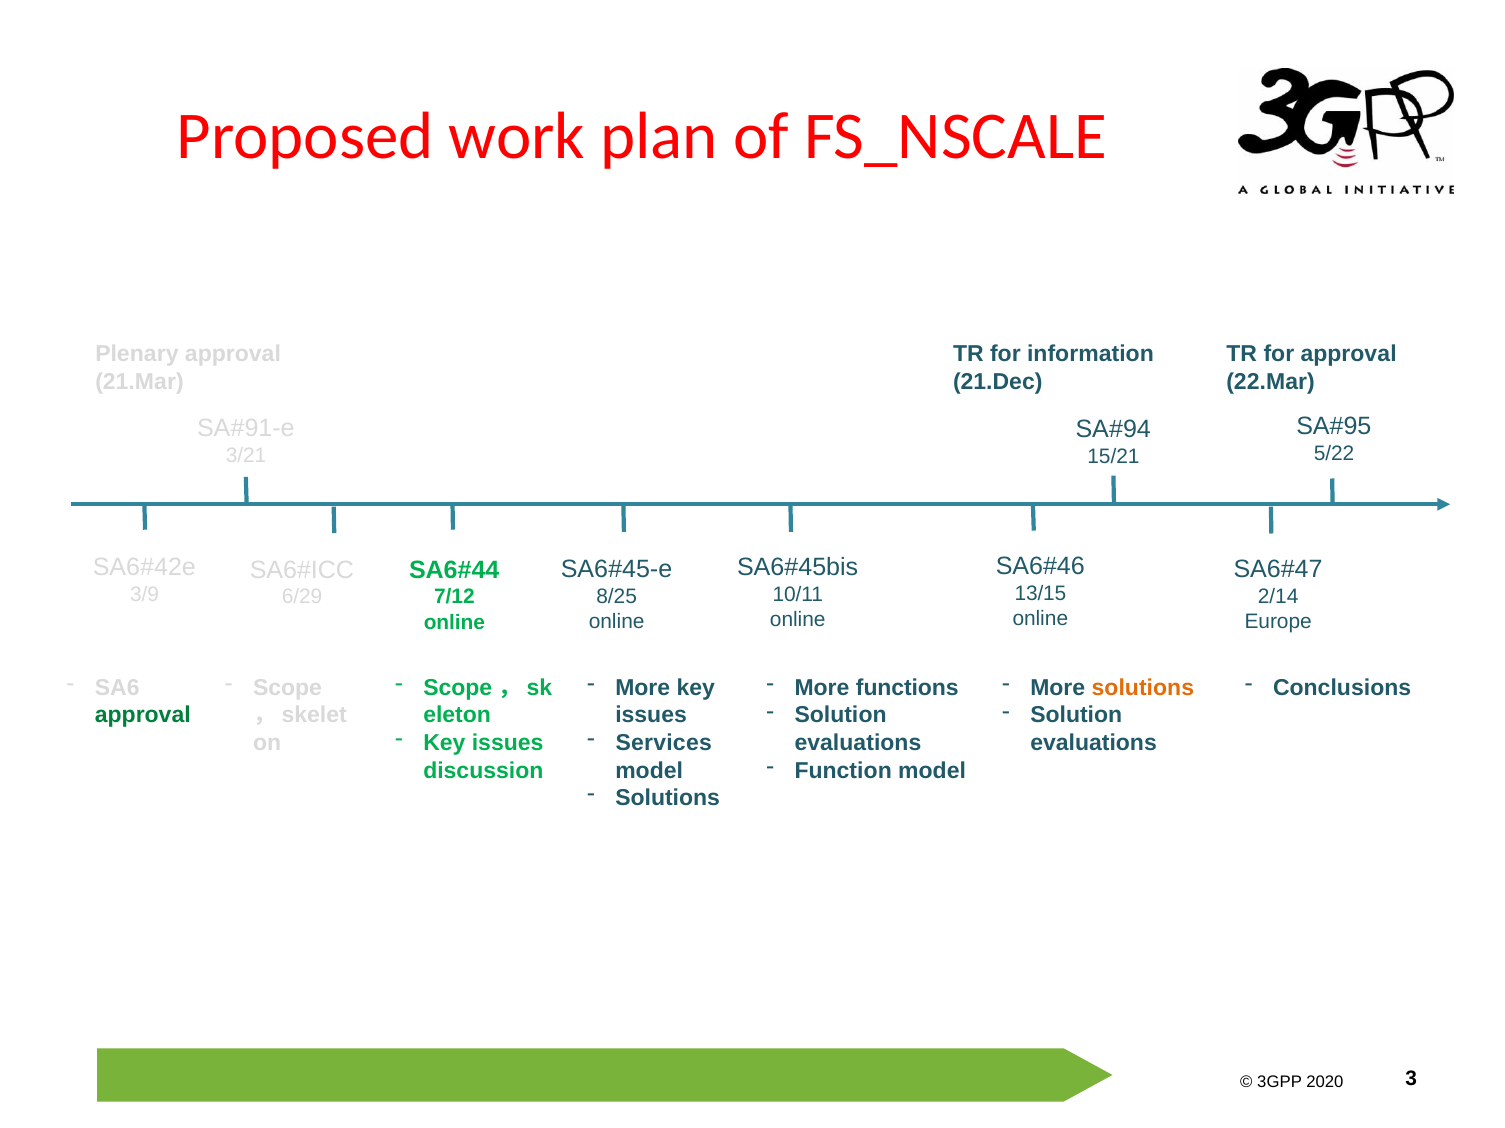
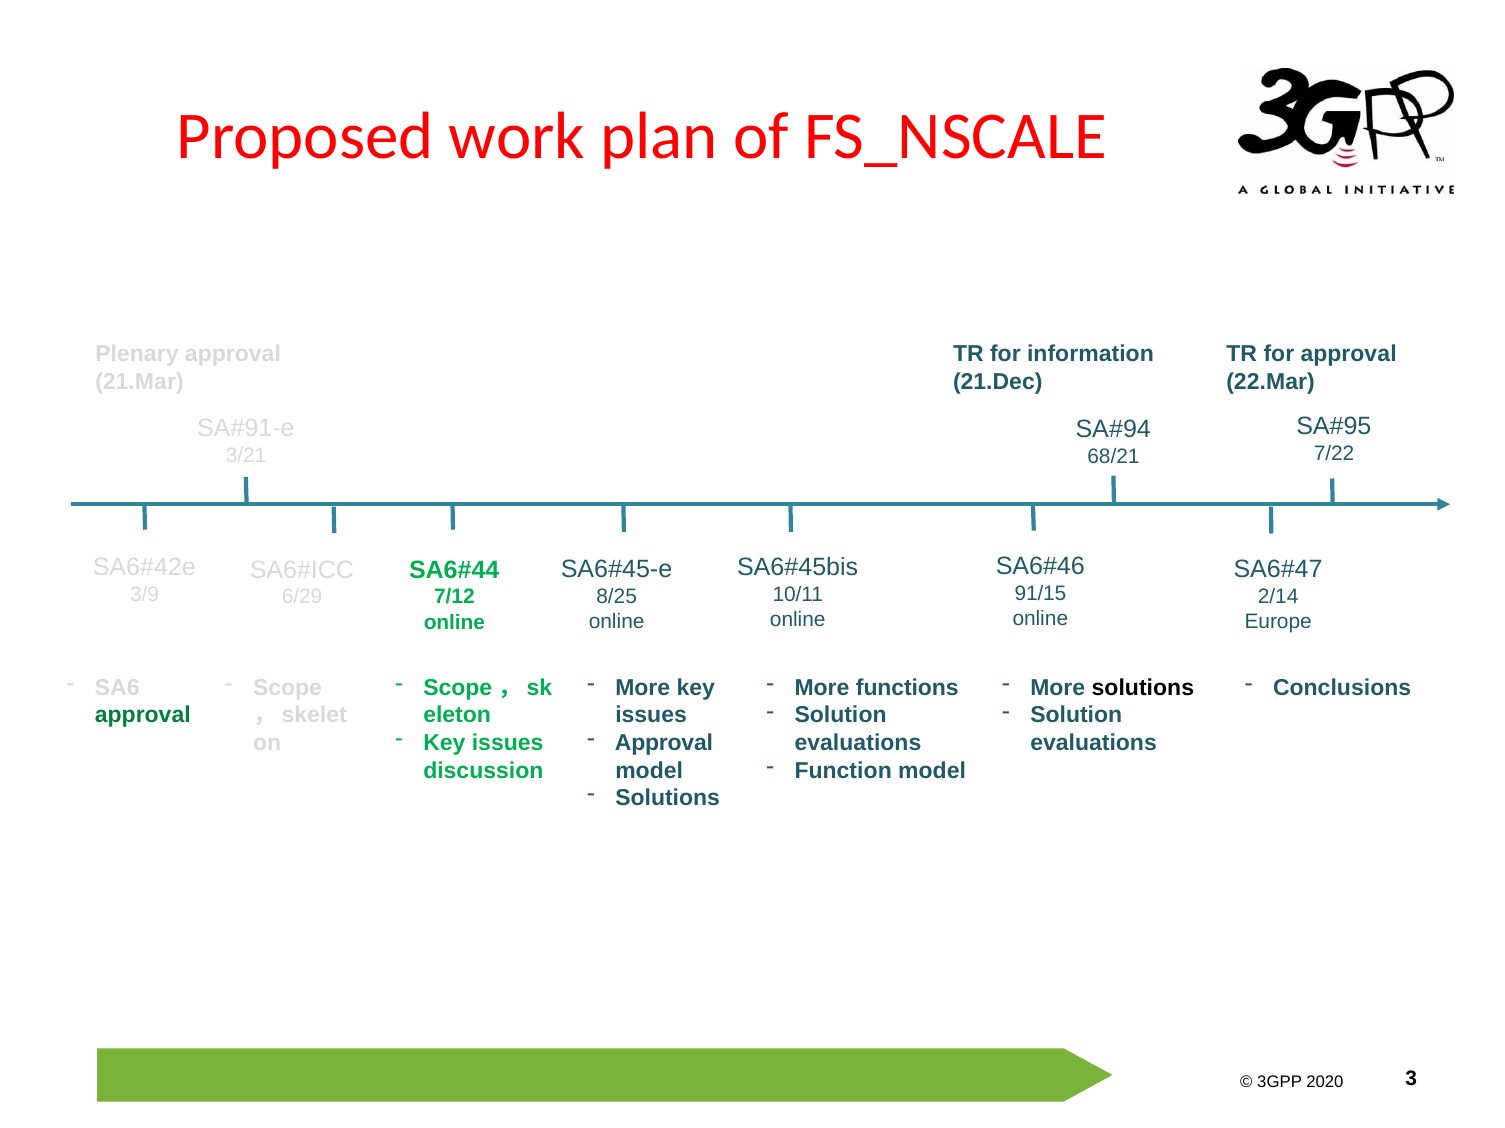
5/22: 5/22 -> 7/22 (1334, 454)
15/21: 15/21 -> 68/21 (1113, 457)
13/15: 13/15 -> 91/15 (1040, 594)
solutions colour: orange -> black (1143, 688)
Services: Services -> Approval (664, 743)
